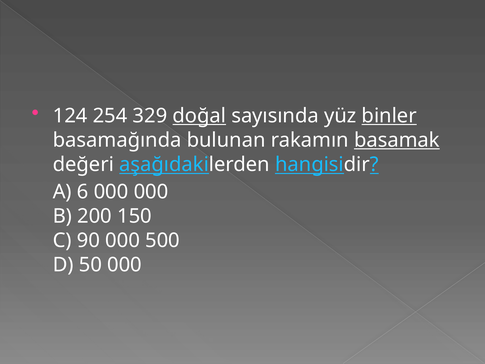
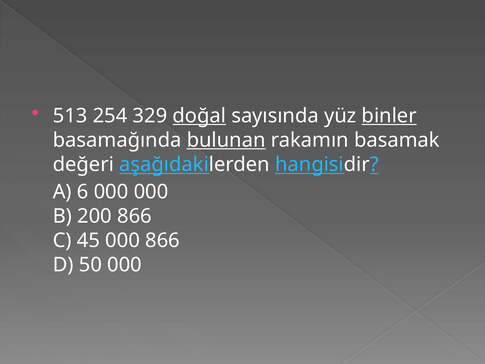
124: 124 -> 513 (70, 116)
bulunan underline: none -> present (226, 140)
basamak underline: present -> none (397, 140)
200 150: 150 -> 866 (134, 216)
90: 90 -> 45 (88, 240)
000 500: 500 -> 866 (162, 240)
